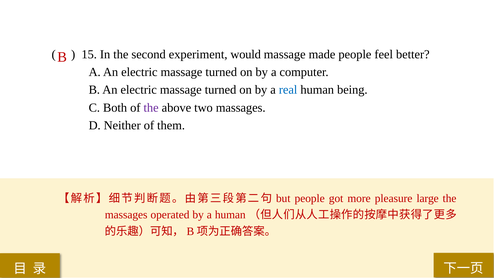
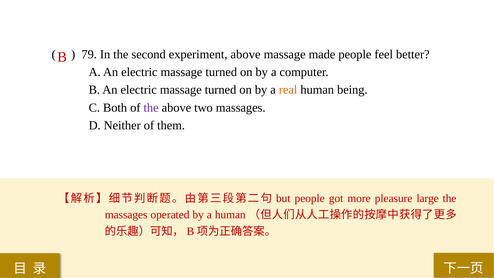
15: 15 -> 79 (89, 54)
experiment would: would -> above (246, 54)
real colour: blue -> orange (288, 90)
